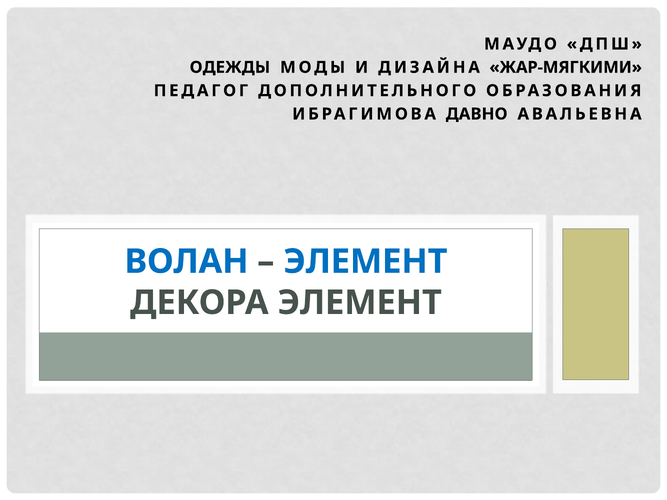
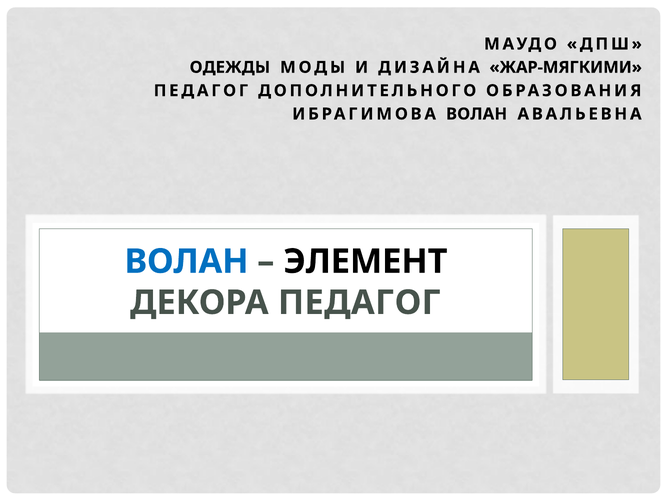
ИБРАГИМОВА ДАВНО: ДАВНО -> ВОЛАН (477, 114)
ЭЛЕМЕНТ colour: blue -> black (365, 262)
ДЕКОРА ЭЛЕМЕНТ: ЭЛЕМЕНТ -> ПЕДАГОГ (359, 303)
